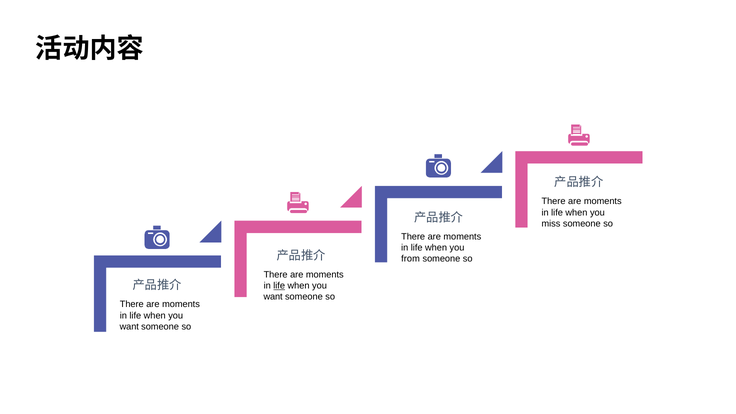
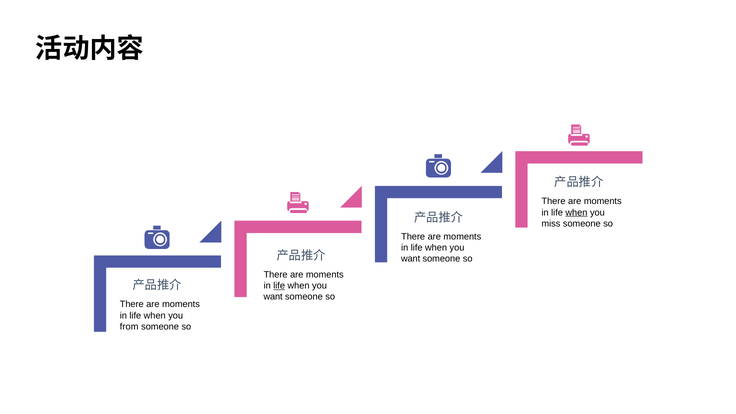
when underline: none -> present (576, 212)
from: from -> want (411, 259)
want: want -> from (129, 327)
